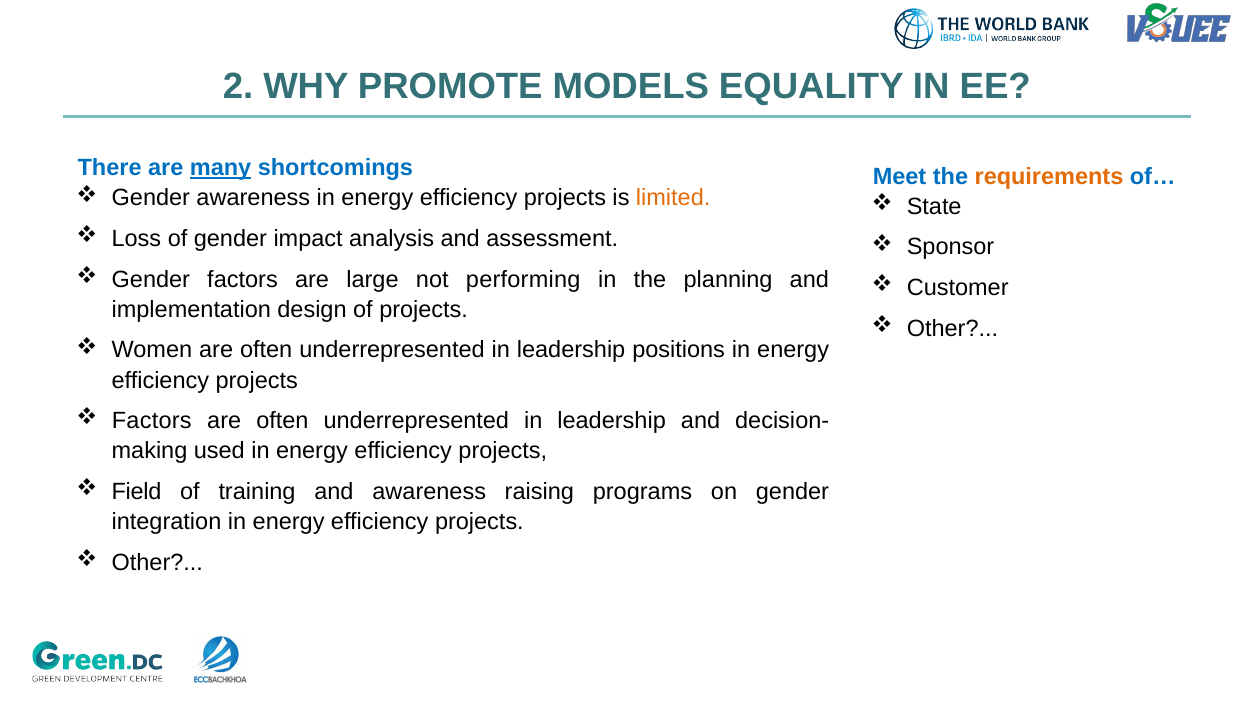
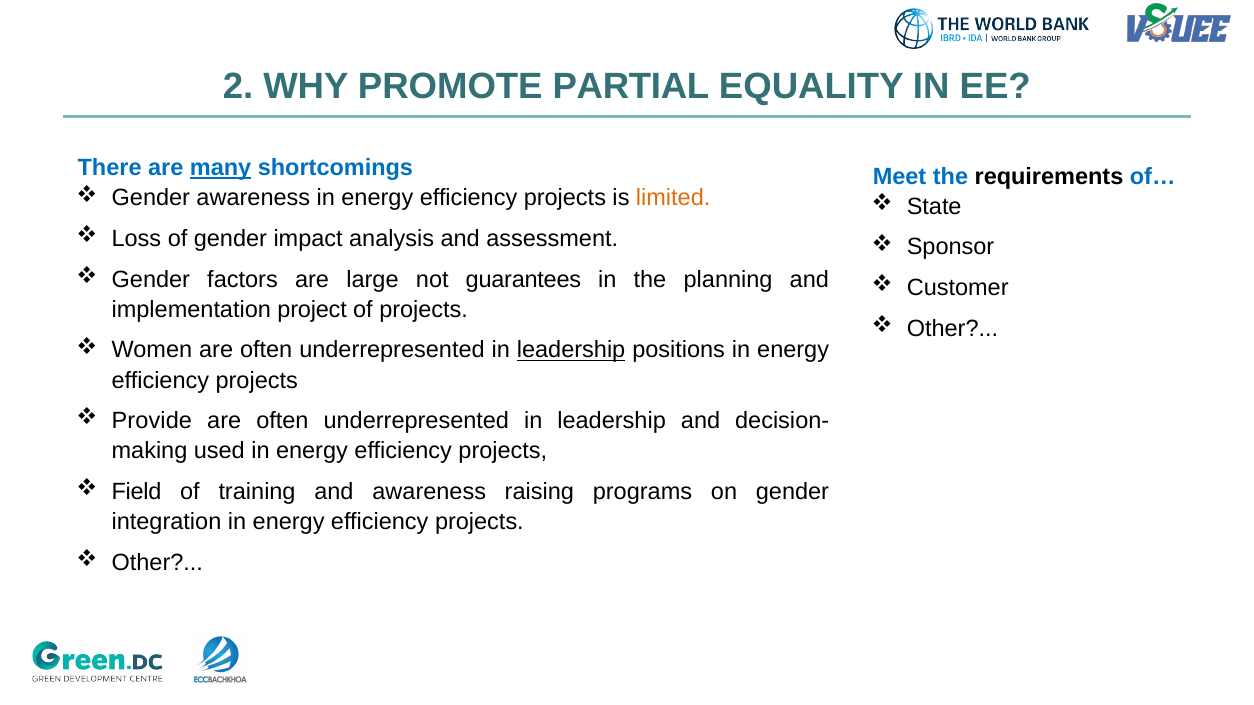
MODELS: MODELS -> PARTIAL (631, 86)
requirements colour: orange -> black (1049, 177)
performing: performing -> guarantees (523, 280)
design: design -> project (312, 310)
leadership underline: none -> present (571, 350)
Factors: Factors -> Provide (152, 421)
